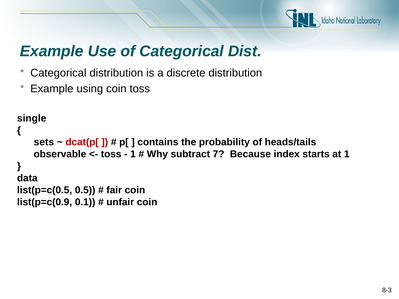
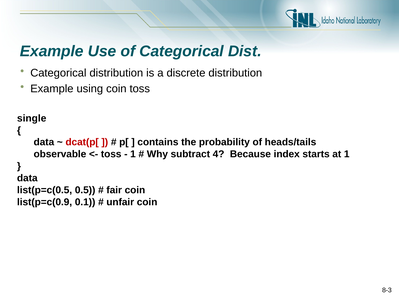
sets: sets -> data (44, 142)
7: 7 -> 4 (219, 154)
